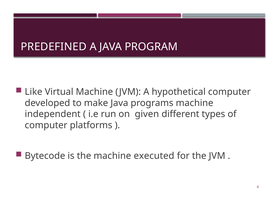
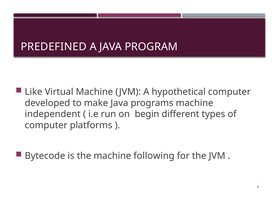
given: given -> begin (147, 114)
executed: executed -> following (154, 156)
